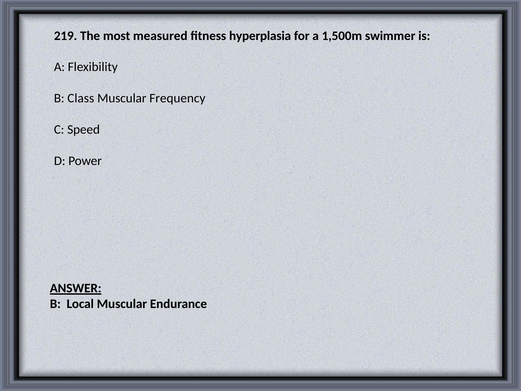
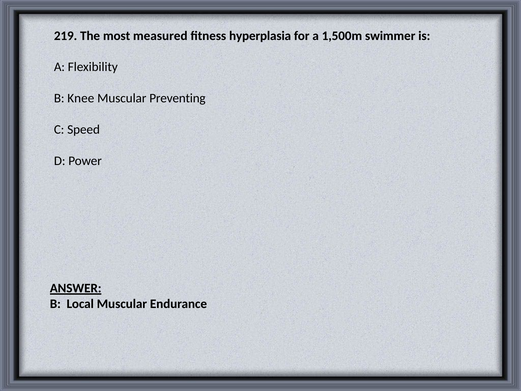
Class: Class -> Knee (81, 98)
Frequency: Frequency -> Preventing (177, 98)
